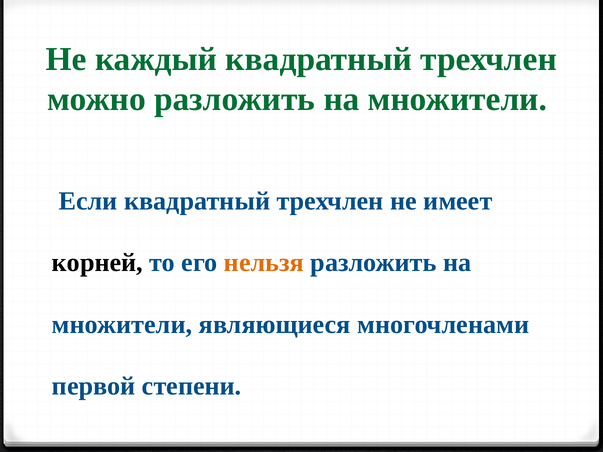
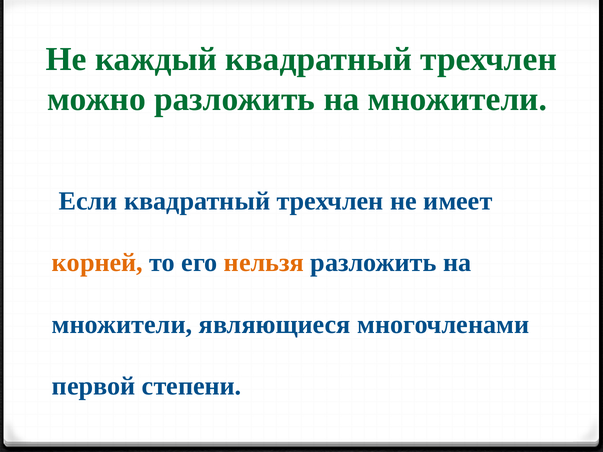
корней colour: black -> orange (97, 263)
